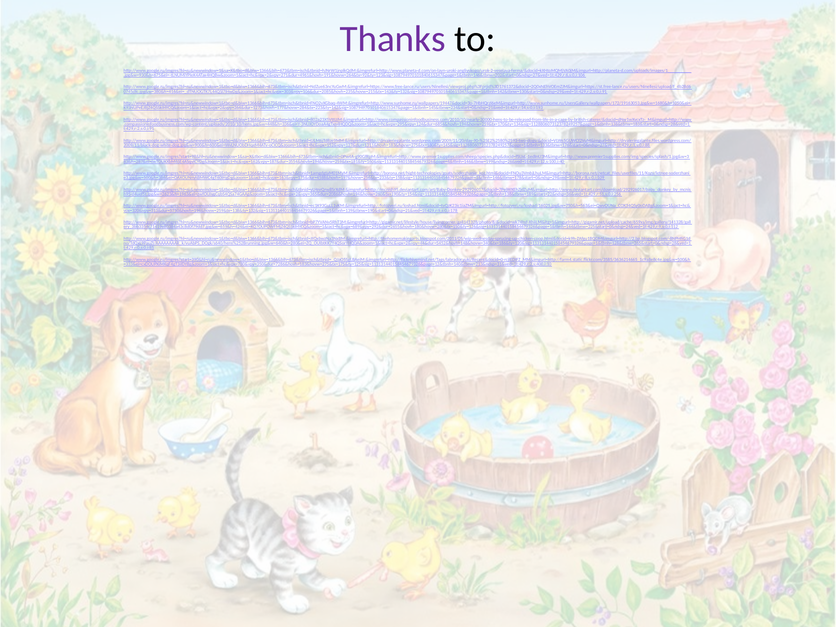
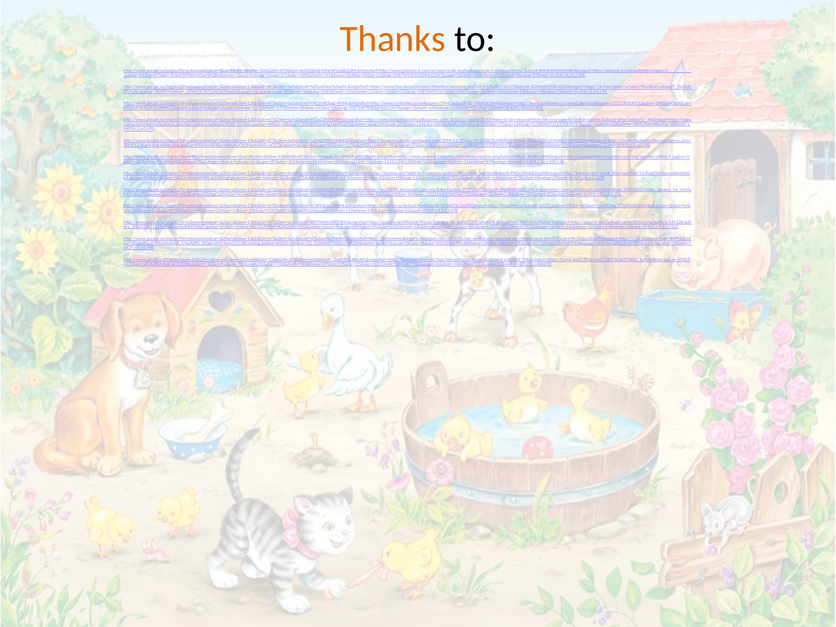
Thanks colour: purple -> orange (393, 39)
